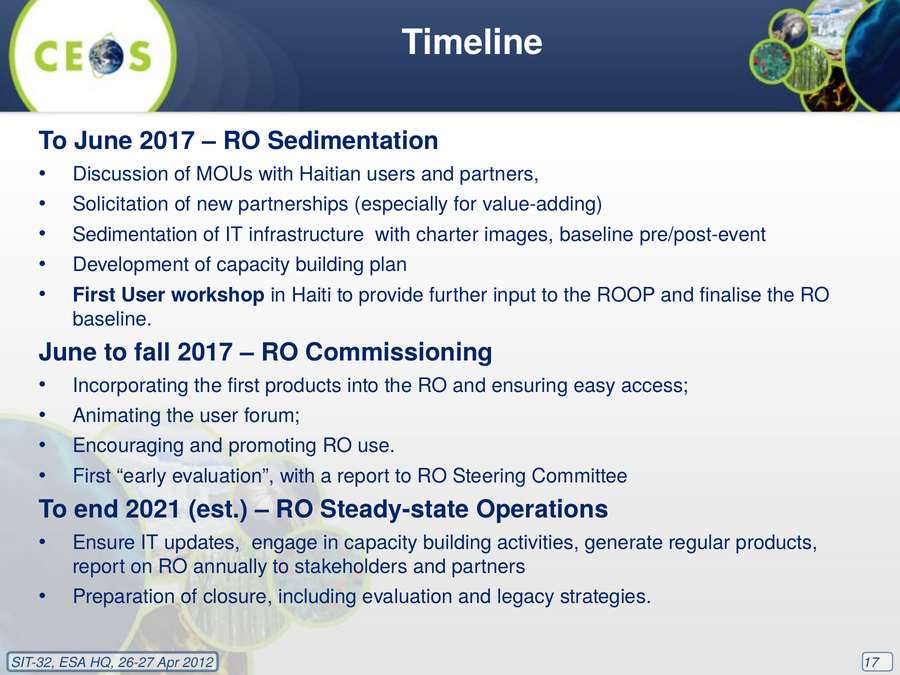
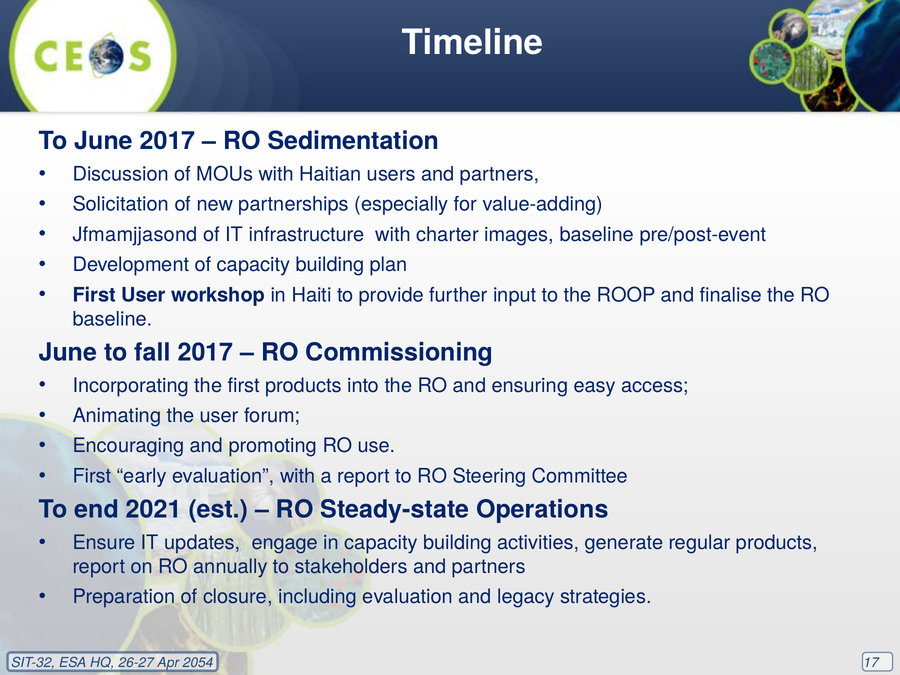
Sedimentation: Sedimentation -> Jfmamjjasond (135, 235)
2012: 2012 -> 2054 (198, 663)
